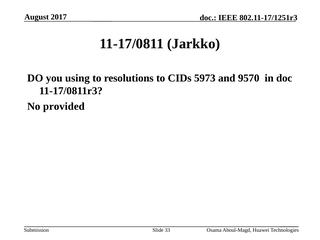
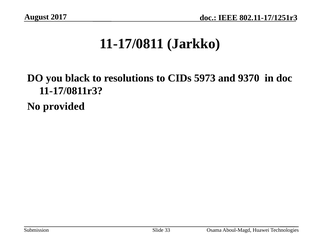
using: using -> black (78, 78)
9570: 9570 -> 9370 (249, 78)
